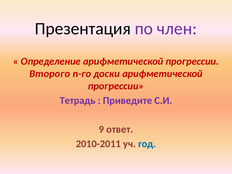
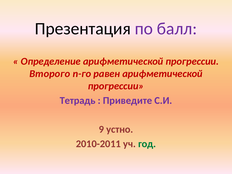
член: член -> балл (177, 29)
доски: доски -> равен (107, 74)
ответ: ответ -> устно (120, 129)
год colour: blue -> green (147, 144)
